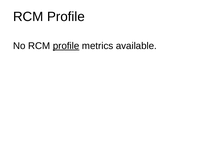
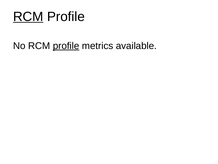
RCM underline: none -> present (28, 17)
